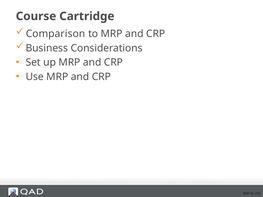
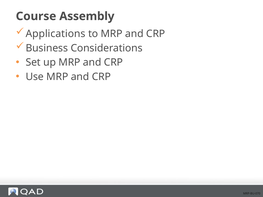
Cartridge: Cartridge -> Assembly (87, 16)
Comparison: Comparison -> Applications (56, 34)
